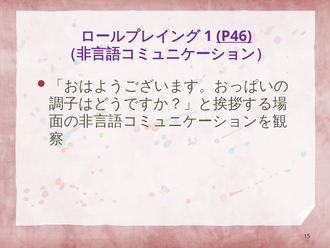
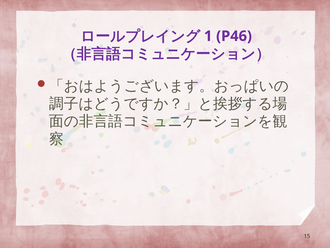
P46 underline: present -> none (234, 36)
